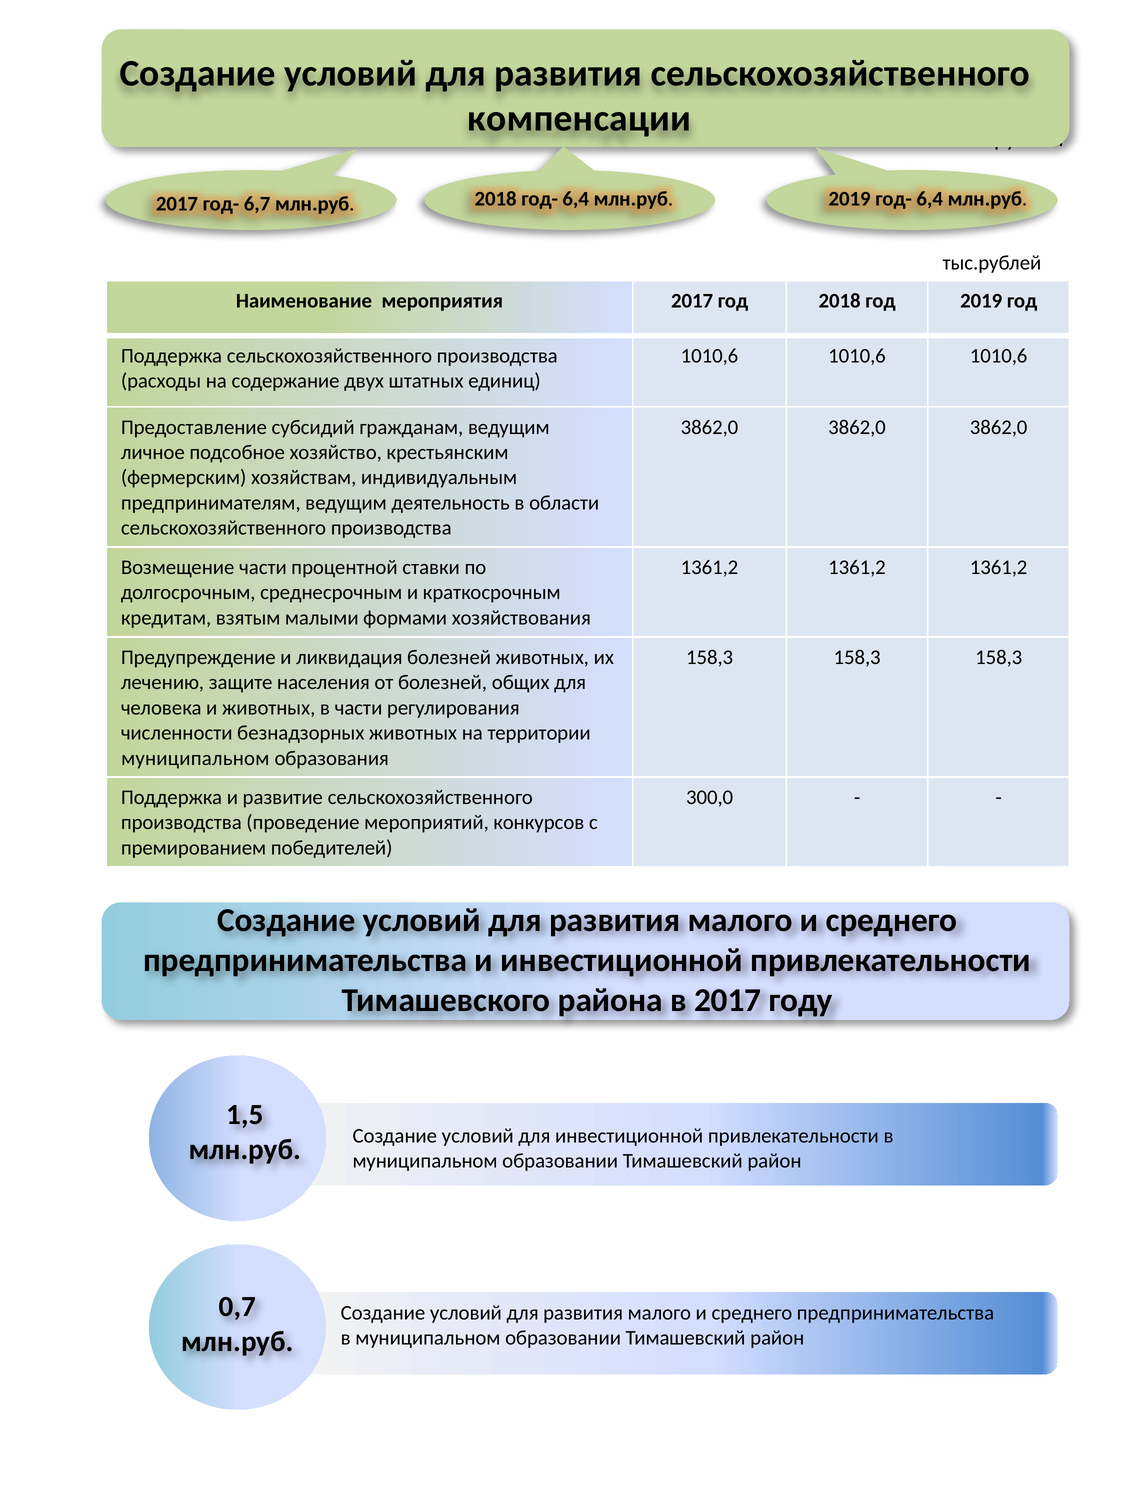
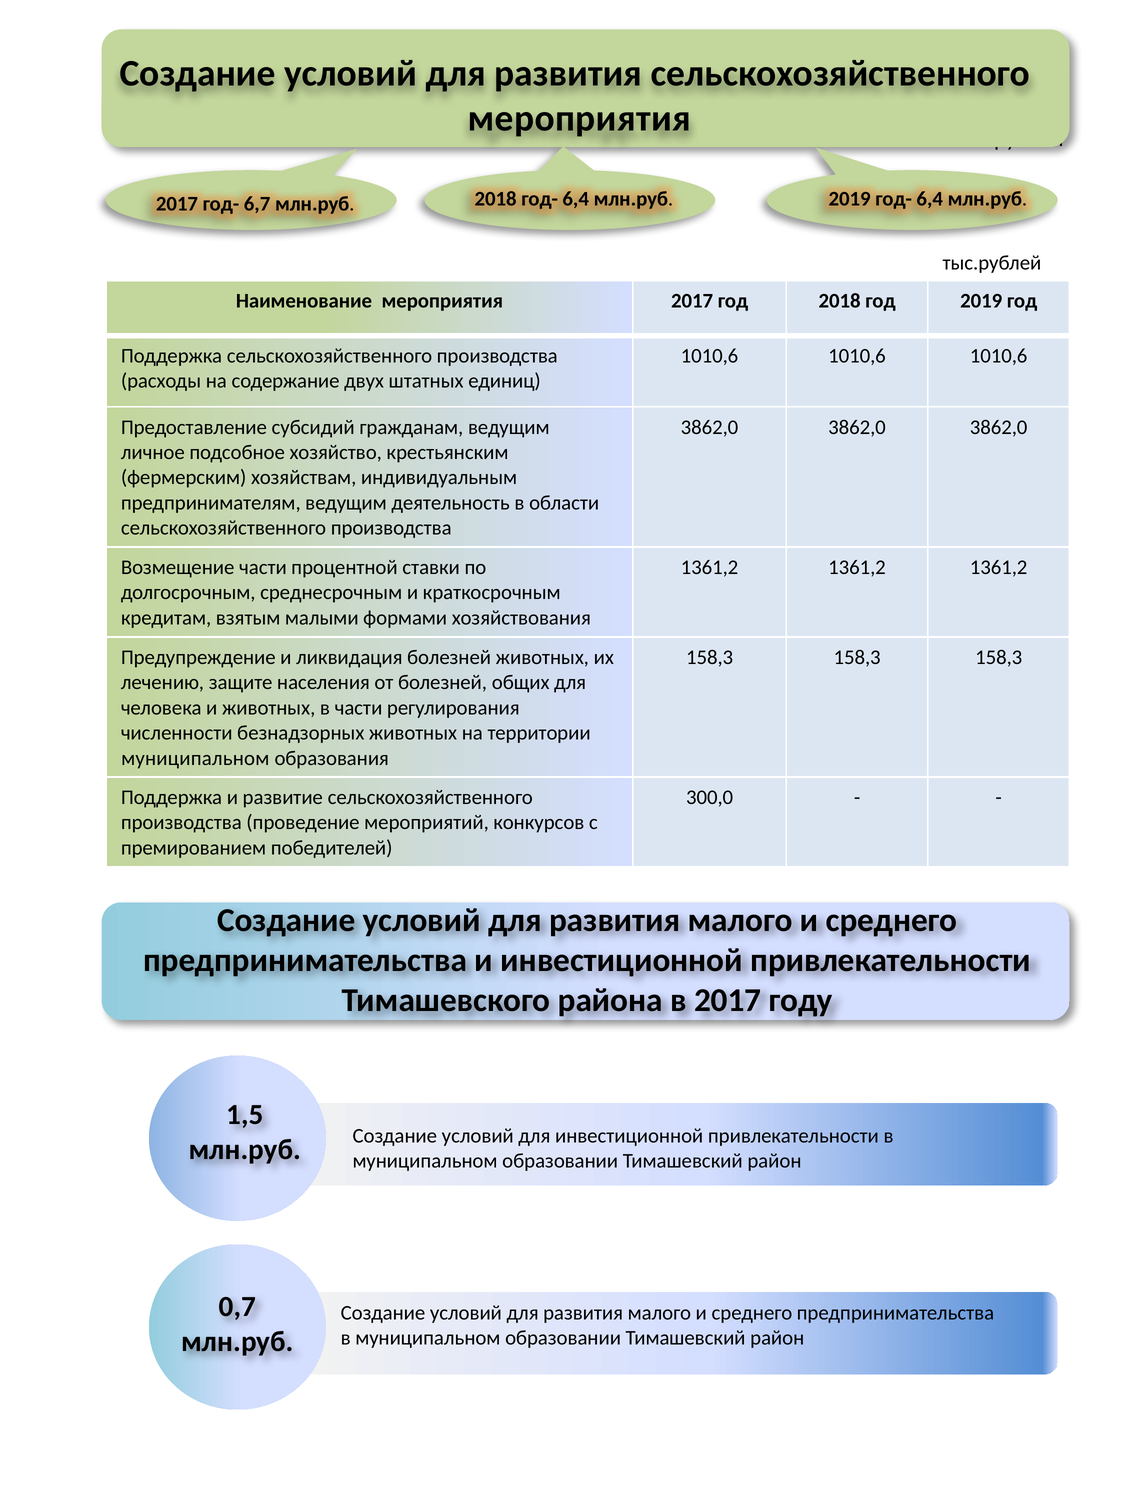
компенсации: компенсации -> мероприятия (579, 119)
